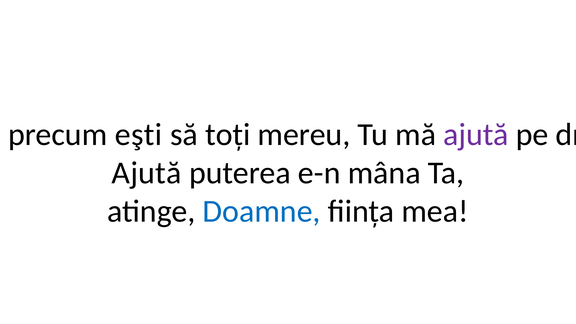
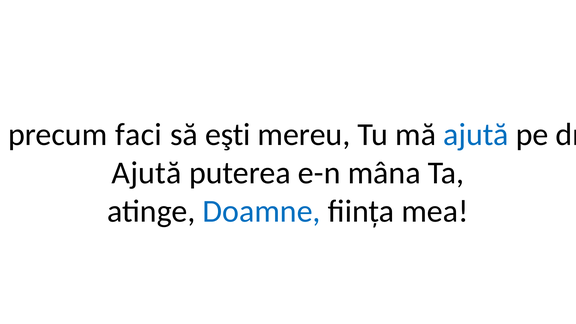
eşti: eşti -> faci (139, 134)
toți: toți -> eşti (228, 134)
ajută colour: purple -> blue (476, 134)
